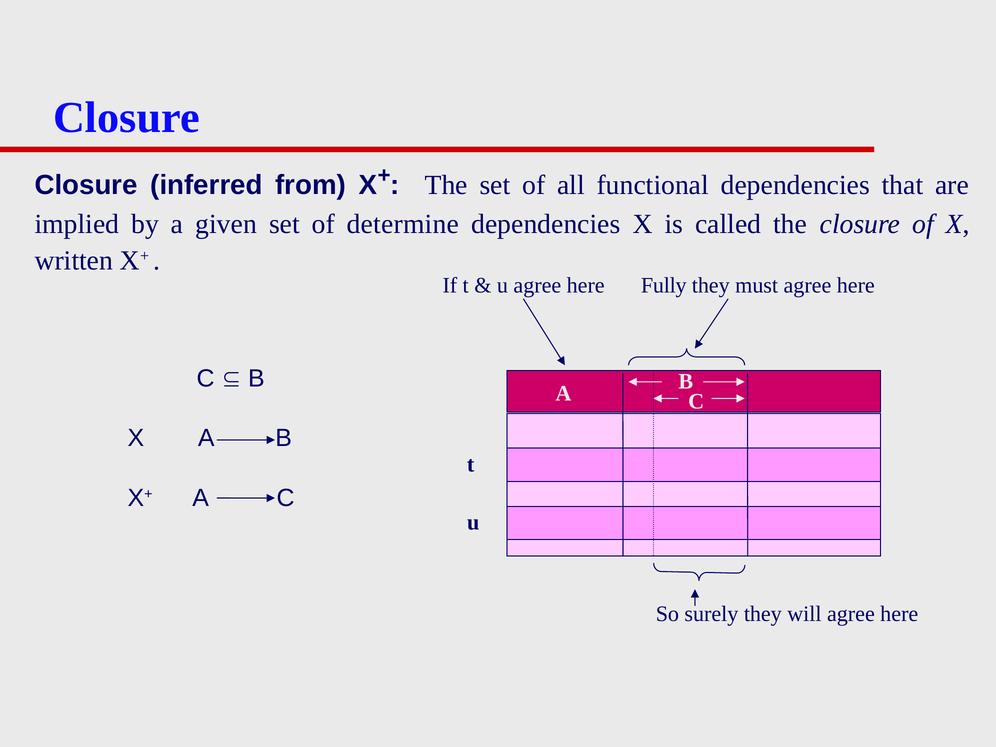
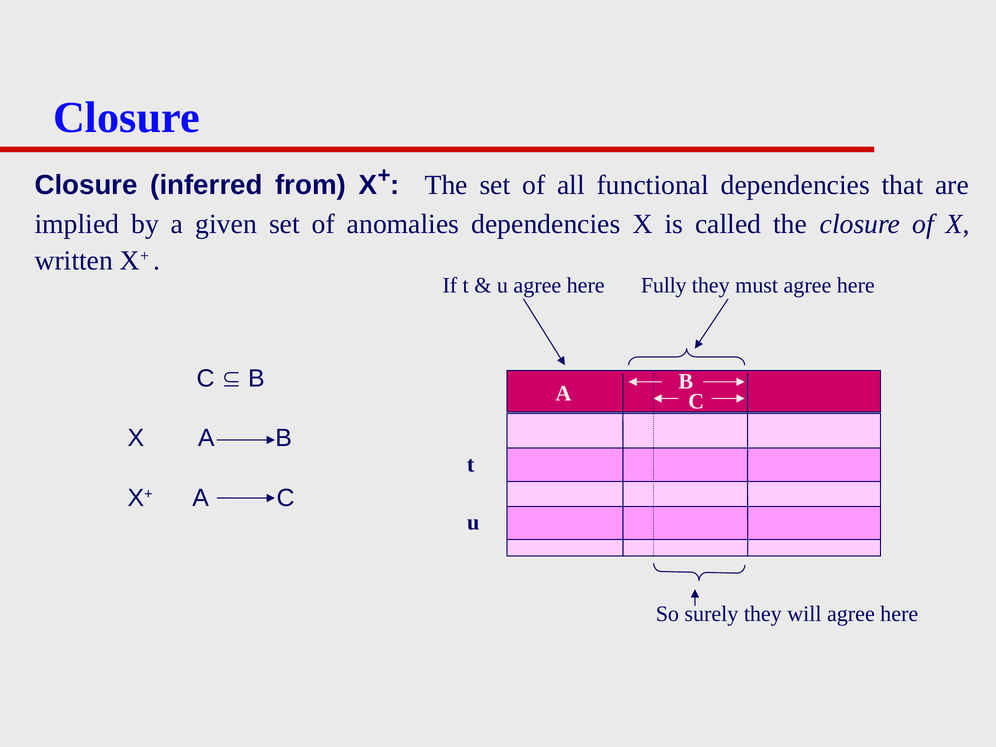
determine: determine -> anomalies (403, 224)
